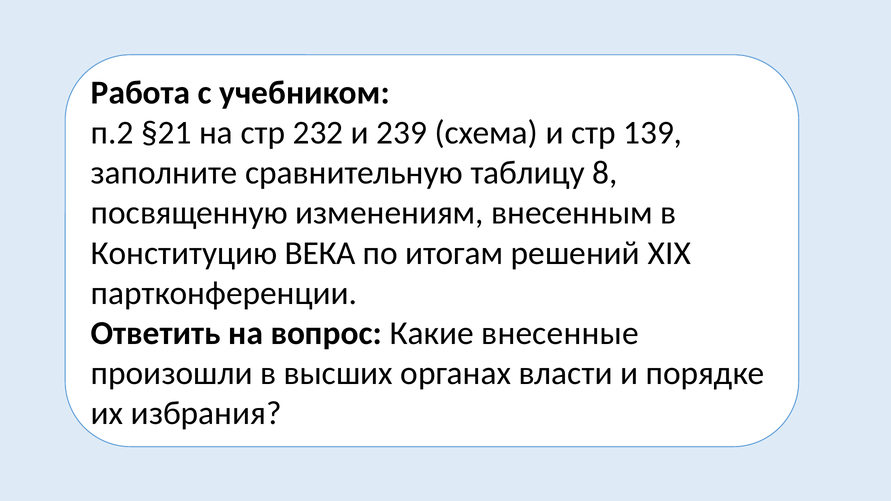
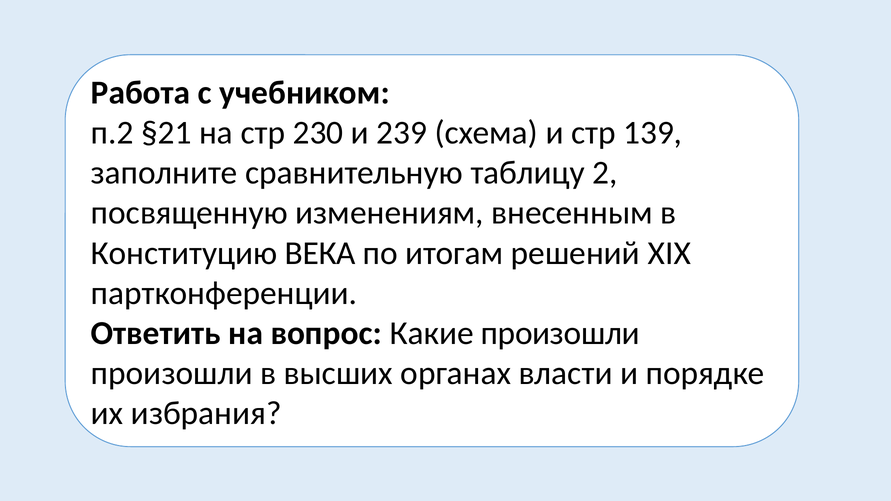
232: 232 -> 230 (318, 133)
8: 8 -> 2 (605, 173)
Какие внесенные: внесенные -> произошли (560, 333)
